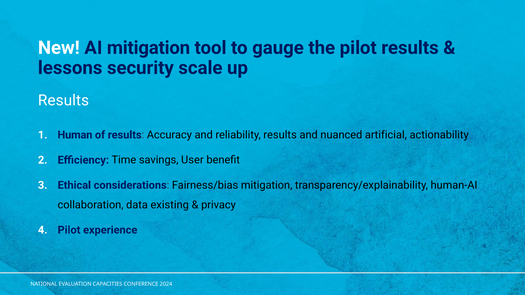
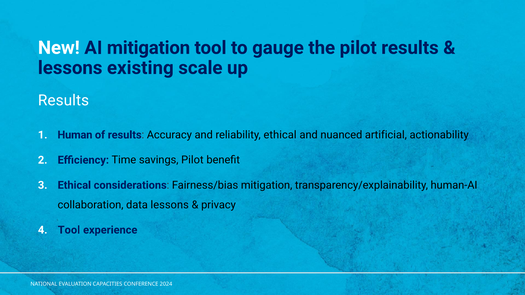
security: security -> existing (140, 68)
reliability results: results -> ethical (280, 135)
savings User: User -> Pilot (192, 160)
data existing: existing -> lessons (170, 205)
Pilot: Pilot -> Tool (69, 230)
